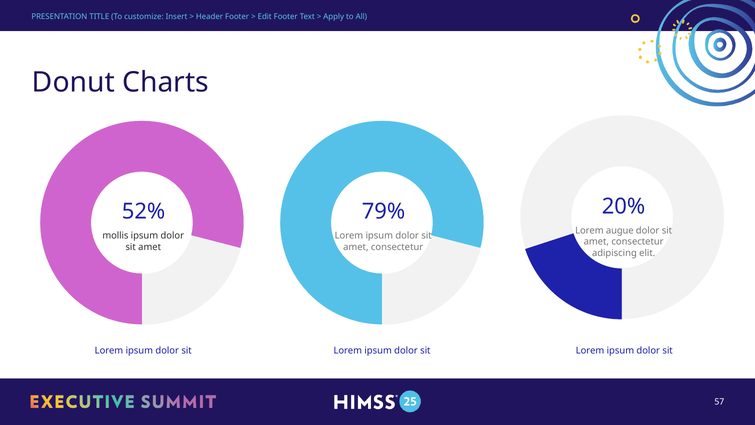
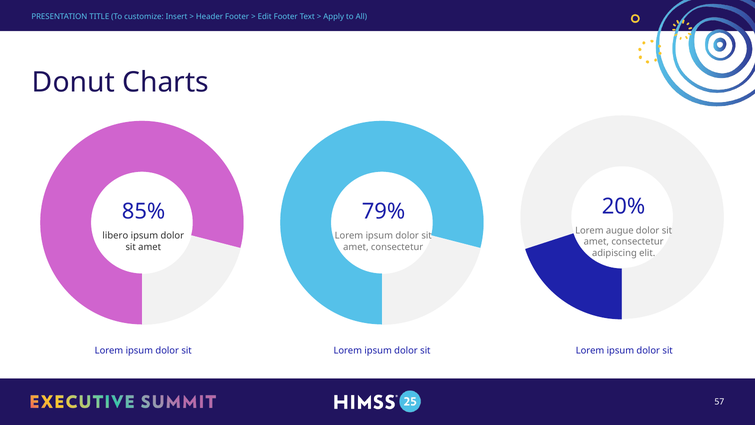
52%: 52% -> 85% (144, 211)
mollis: mollis -> libero (115, 235)
